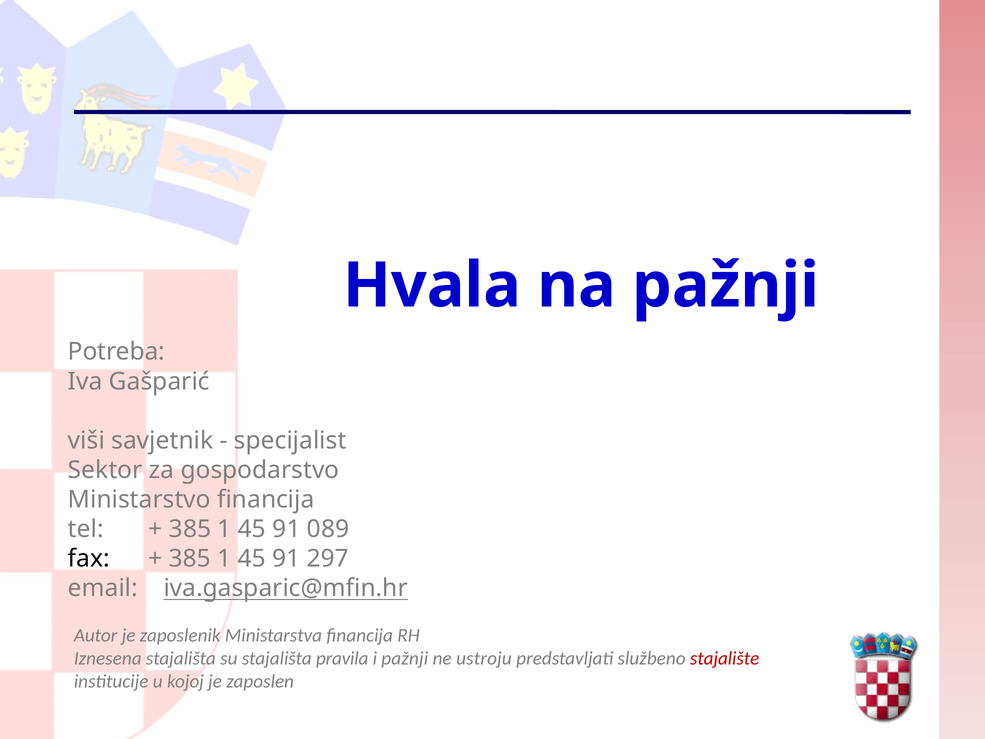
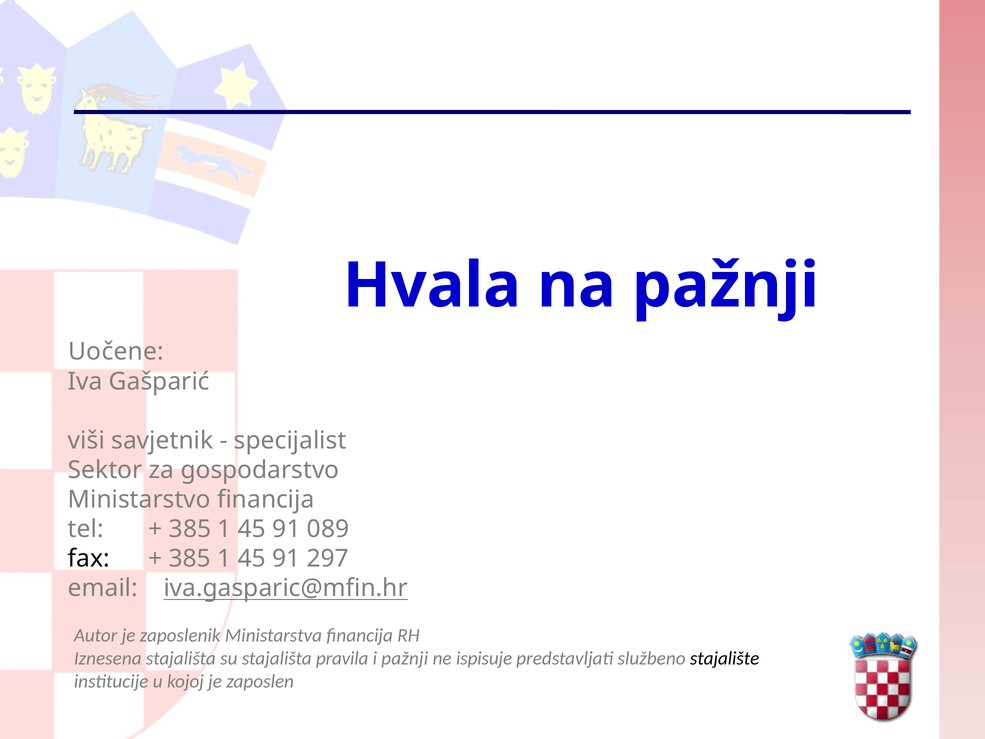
Potreba: Potreba -> Uočene (116, 352)
ustroju: ustroju -> ispisuje (484, 658)
stajalište colour: red -> black (725, 658)
